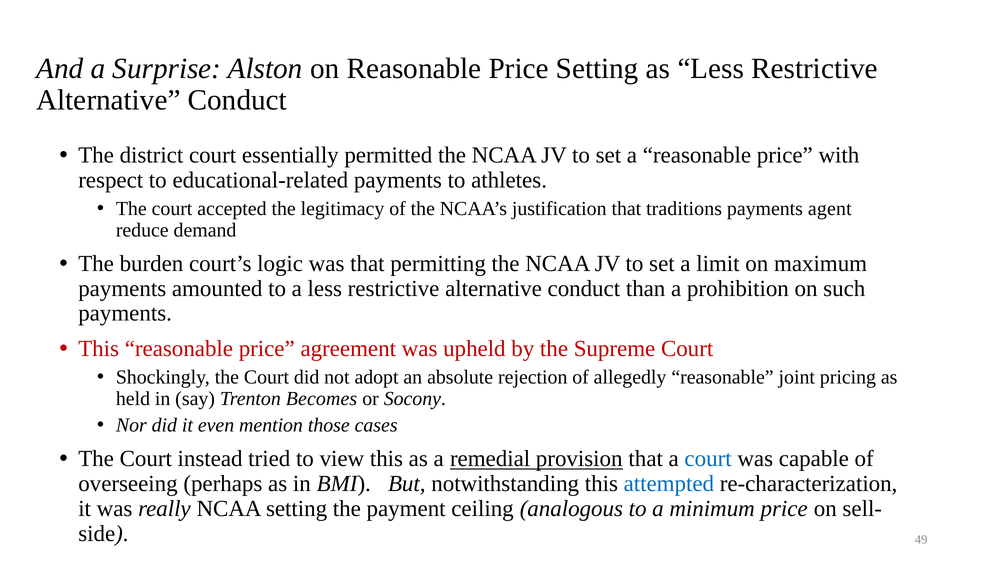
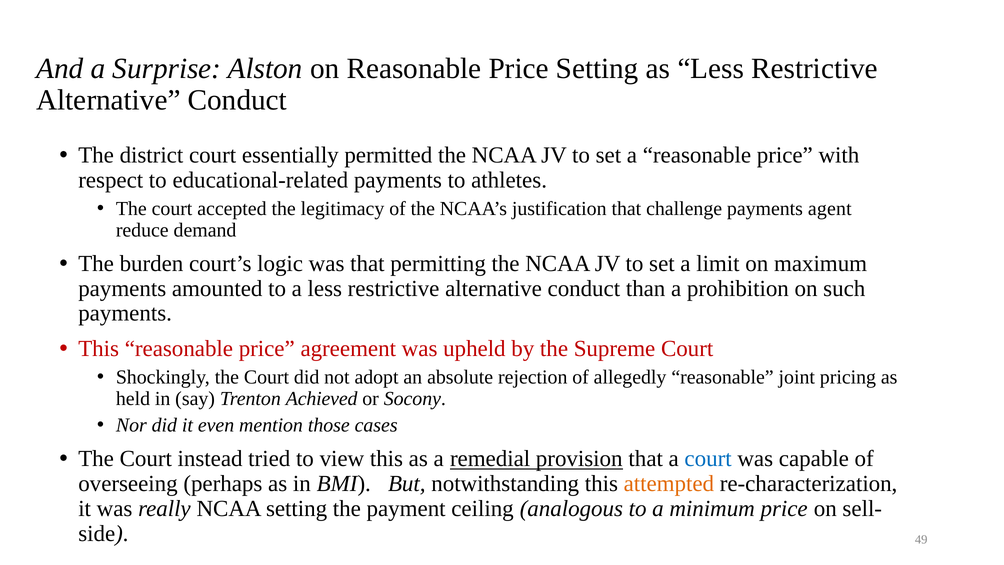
traditions: traditions -> challenge (684, 208)
Becomes: Becomes -> Achieved (322, 398)
attempted colour: blue -> orange (669, 484)
